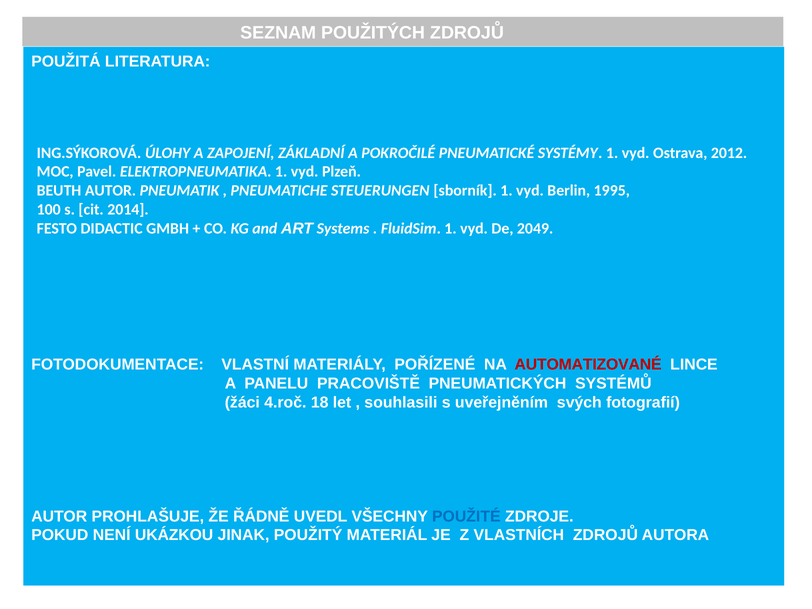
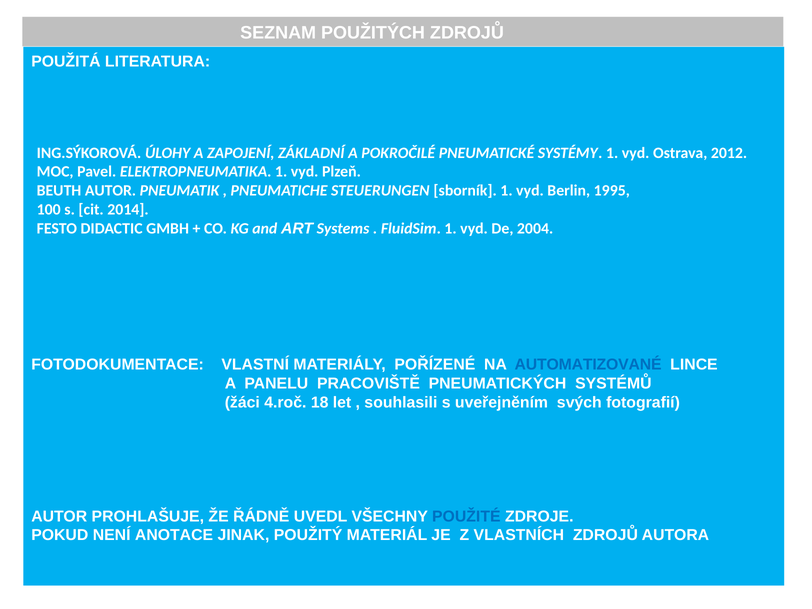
2049: 2049 -> 2004 (535, 229)
AUTOMATIZOVANÉ colour: red -> blue (588, 365)
UKÁZKOU: UKÁZKOU -> ANOTACE (174, 535)
